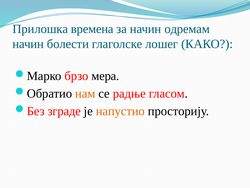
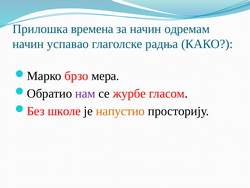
болести: болести -> успавао (68, 44)
лошег: лошег -> радња (162, 44)
нам colour: orange -> purple (85, 93)
радње: радње -> журбе (129, 93)
зграде: зграде -> школе (64, 111)
